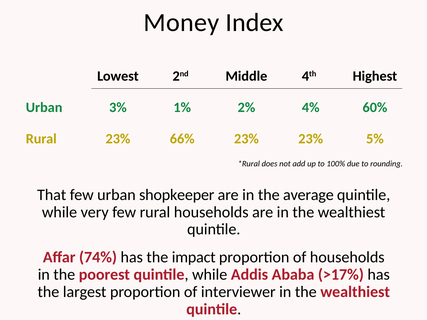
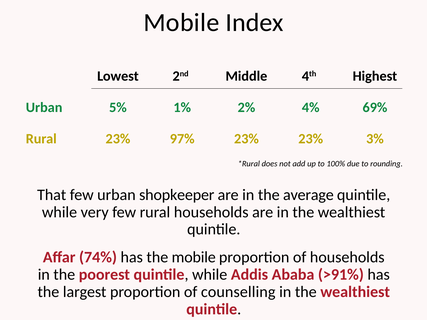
Money: Money -> Mobile (181, 22)
3%: 3% -> 5% (118, 108)
60%: 60% -> 69% (375, 108)
66%: 66% -> 97% (182, 139)
5%: 5% -> 3% (375, 139)
the impact: impact -> mobile (194, 258)
>17%: >17% -> >91% (341, 275)
interviewer: interviewer -> counselling (238, 292)
